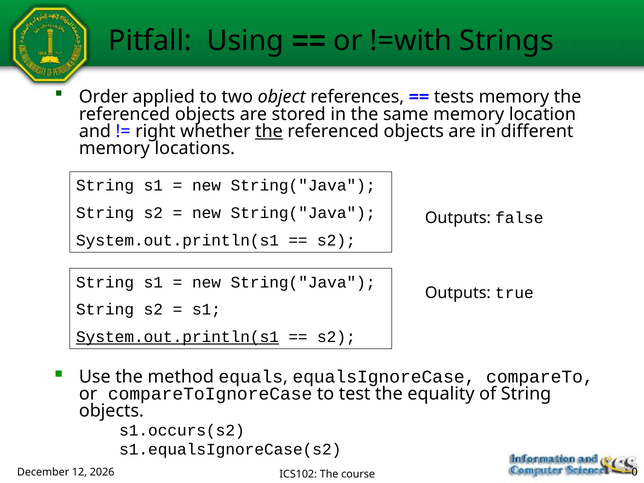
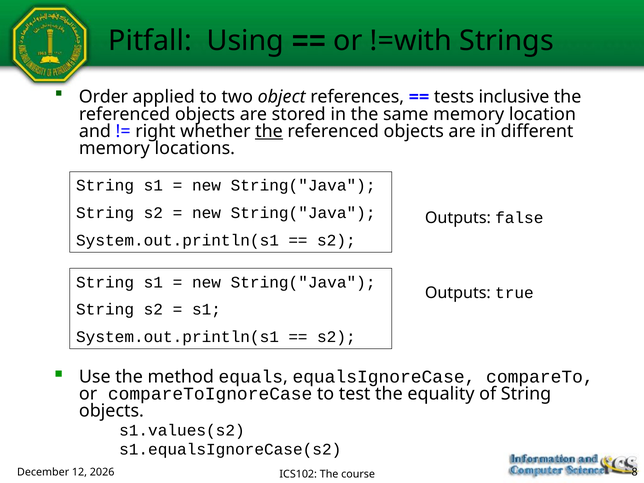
tests memory: memory -> inclusive (514, 97)
System.out.println(s1 underline: present -> none (178, 337)
s1.occurs(s2: s1.occurs(s2 -> s1.values(s2 (182, 431)
0: 0 -> 8 (635, 472)
